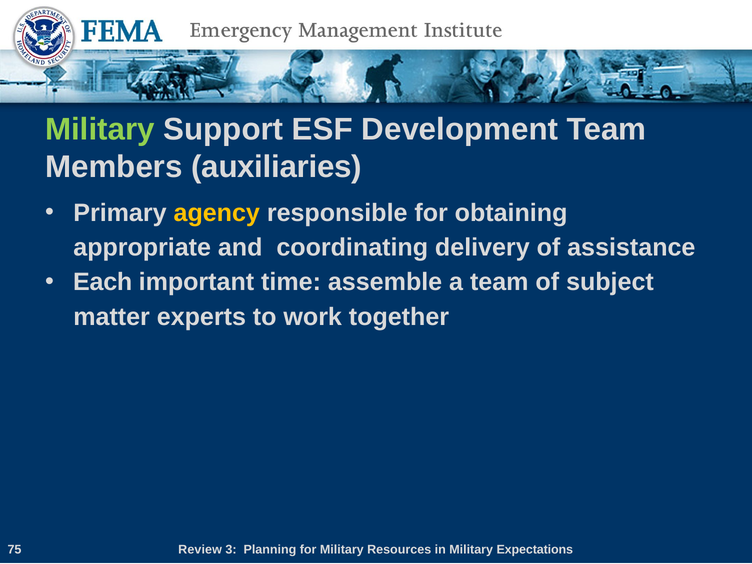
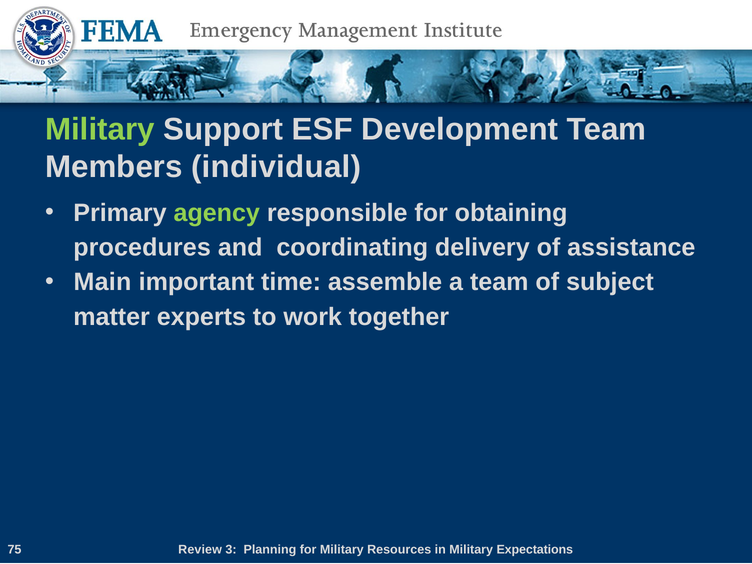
auxiliaries: auxiliaries -> individual (276, 167)
agency colour: yellow -> light green (217, 213)
appropriate: appropriate -> procedures (142, 248)
Each: Each -> Main (102, 282)
